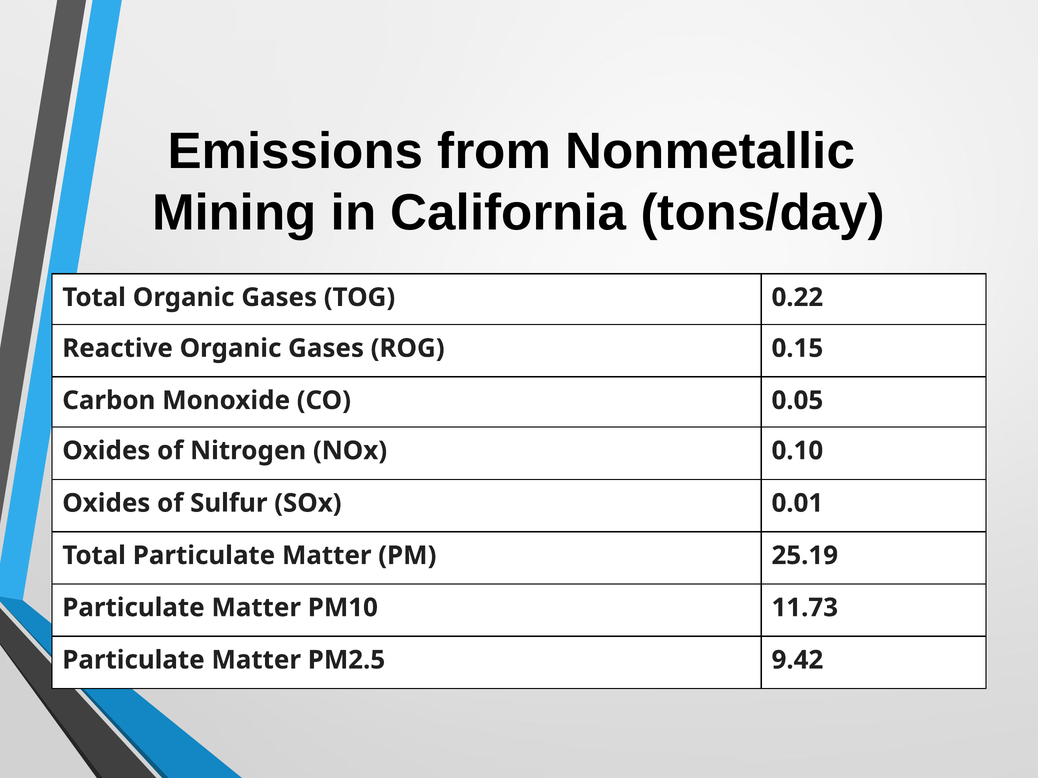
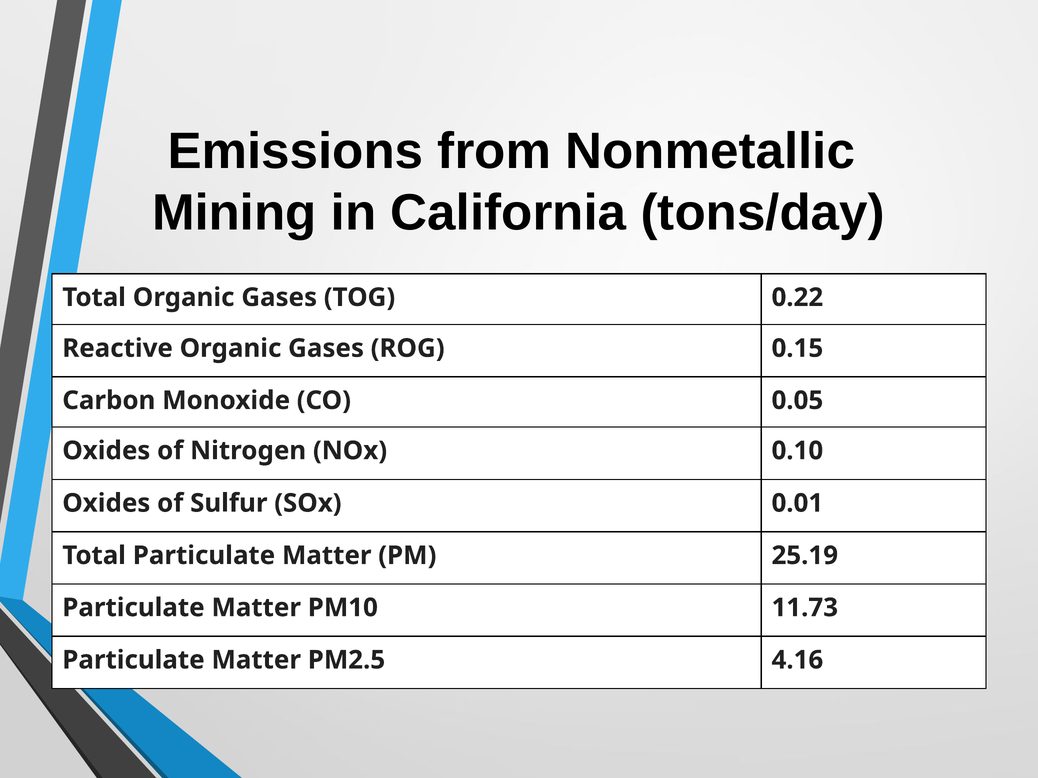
9.42: 9.42 -> 4.16 (797, 660)
